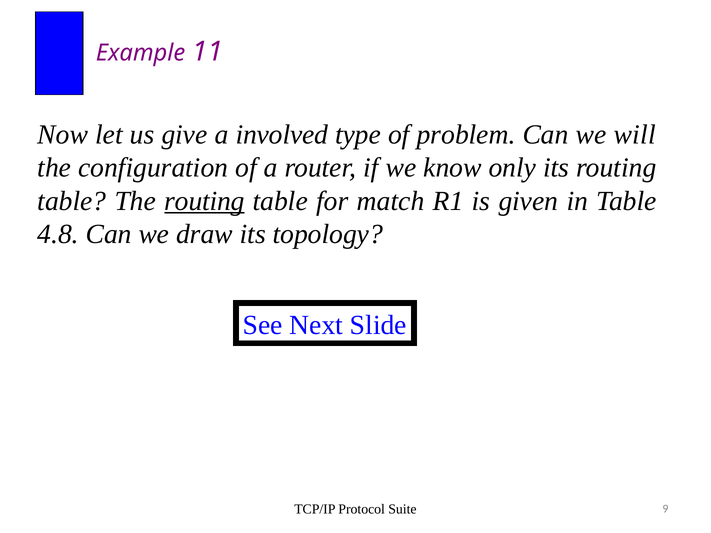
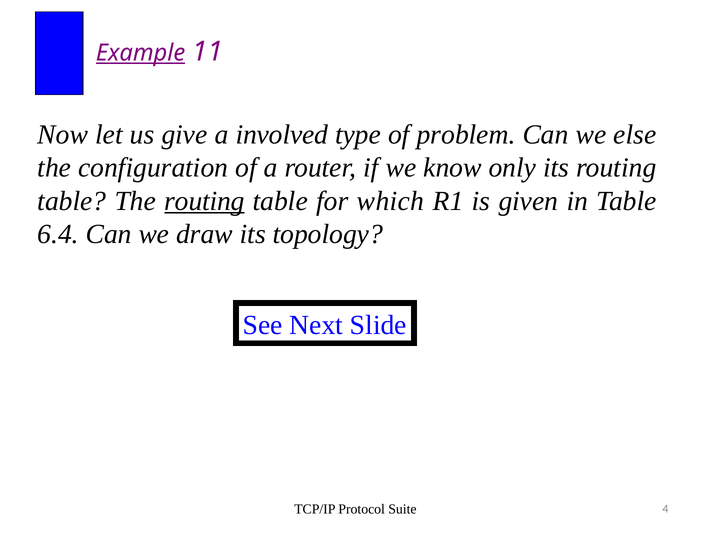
Example underline: none -> present (141, 53)
will: will -> else (635, 135)
match: match -> which (390, 201)
4.8: 4.8 -> 6.4 (58, 234)
9: 9 -> 4 (665, 509)
